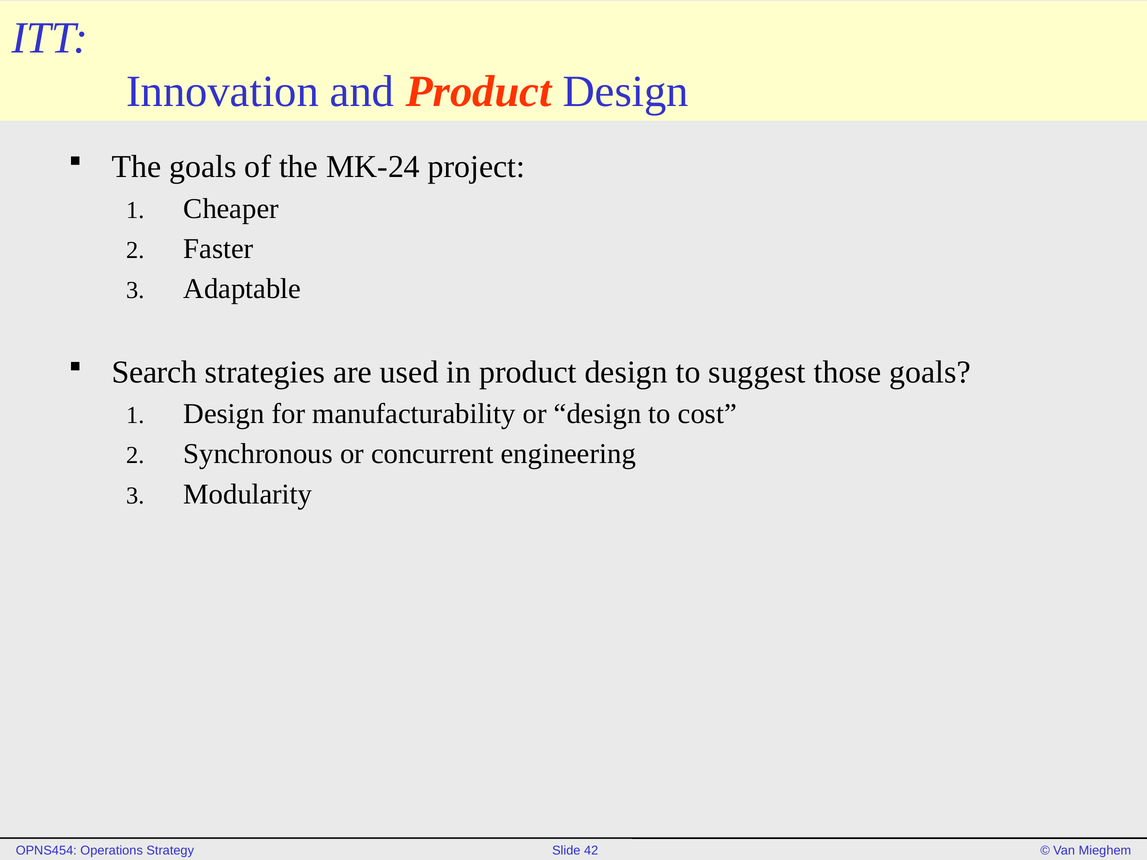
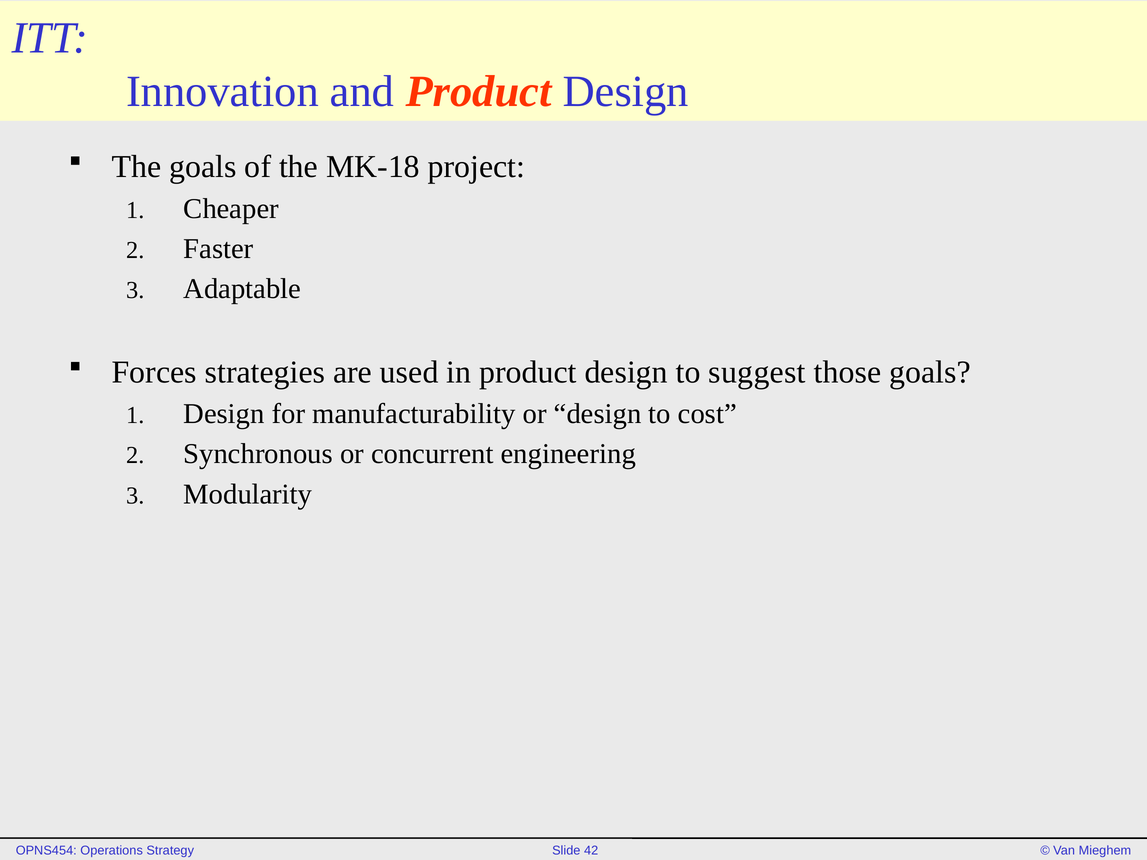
MK-24: MK-24 -> MK-18 (373, 167)
Search: Search -> Forces (154, 372)
